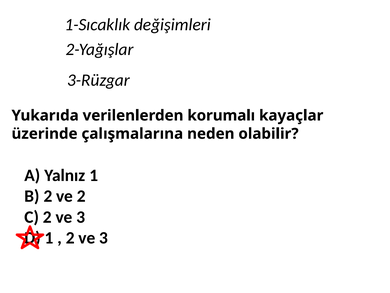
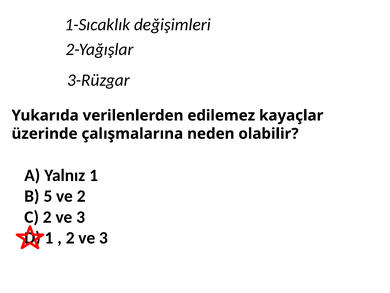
korumalı: korumalı -> edilemez (221, 115)
B 2: 2 -> 5 (48, 196)
